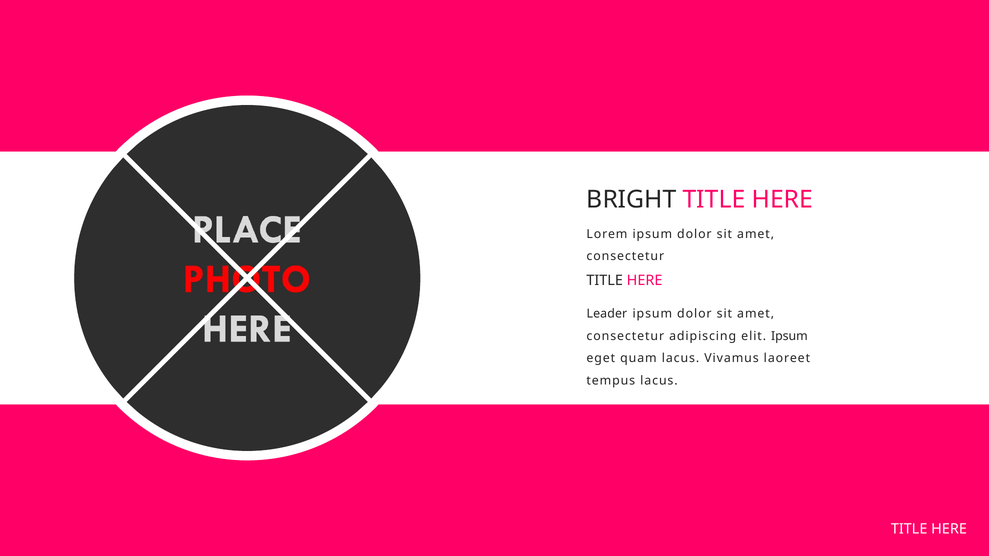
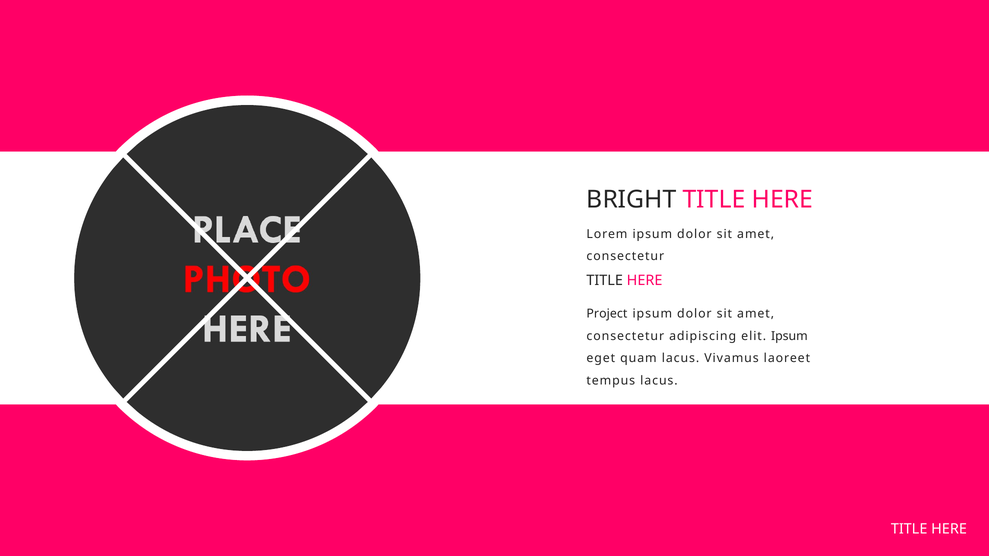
Leader: Leader -> Project (607, 314)
